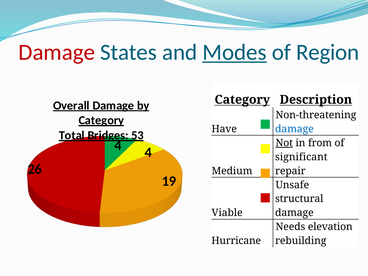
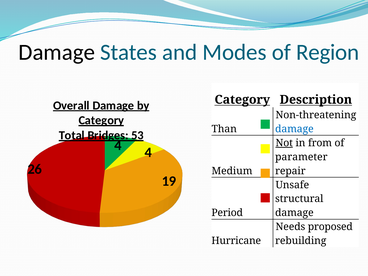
Damage colour: red -> black (57, 52)
Modes underline: present -> none (235, 52)
Have: Have -> Than (224, 129)
significant: significant -> parameter (301, 157)
Viable: Viable -> Period (227, 213)
elevation: elevation -> proposed (330, 227)
